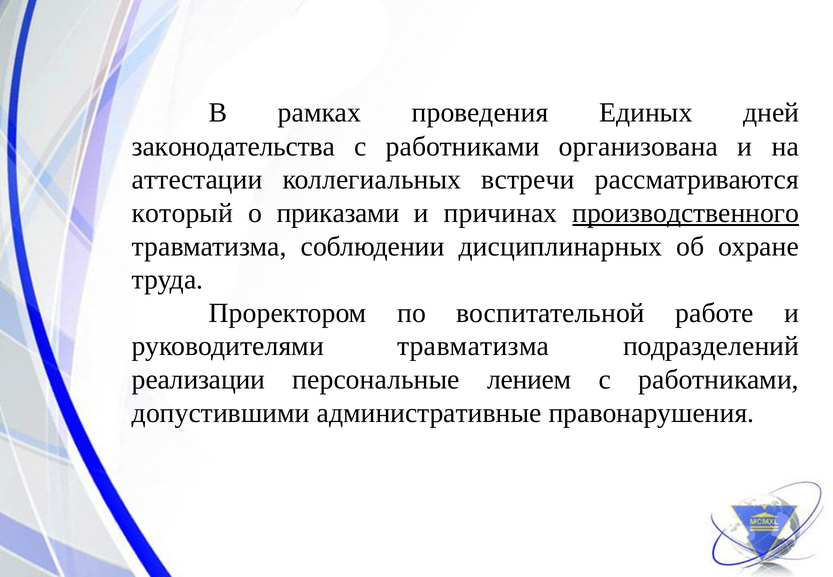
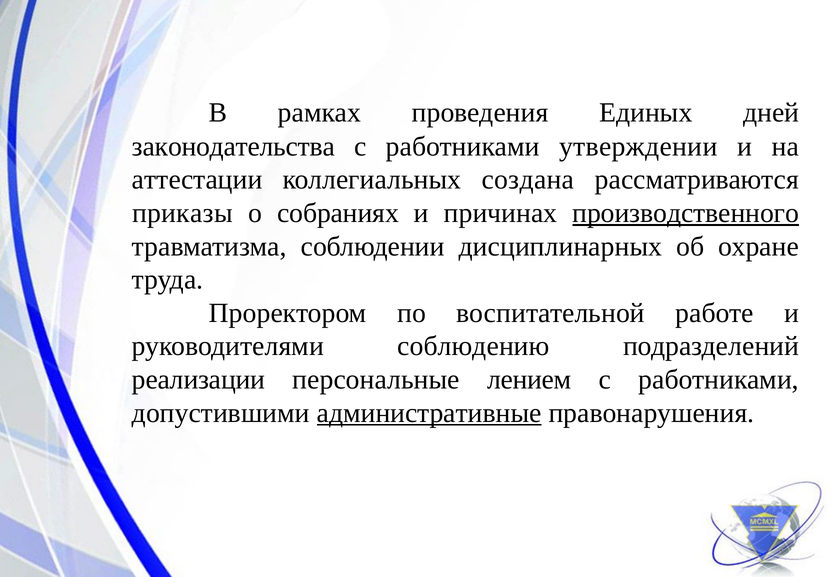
организована: организована -> утверждении (638, 146)
встречи: встречи -> создана (528, 180)
который: который -> приказы (182, 213)
приказами: приказами -> собраниях (338, 213)
руководителями травматизма: травматизма -> соблюдению (473, 346)
административные underline: none -> present (429, 413)
